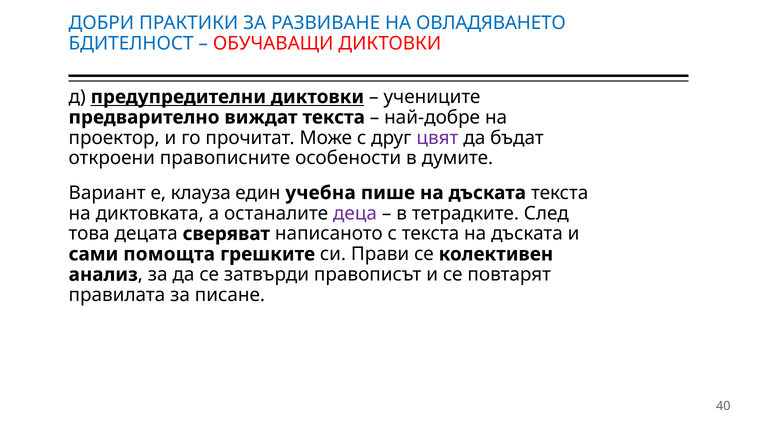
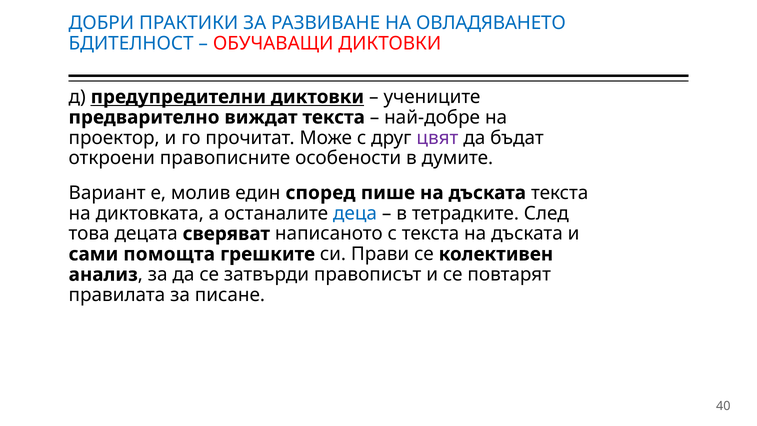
клауза: клауза -> молив (201, 193)
учебна: учебна -> според (321, 193)
деца colour: purple -> blue (355, 213)
